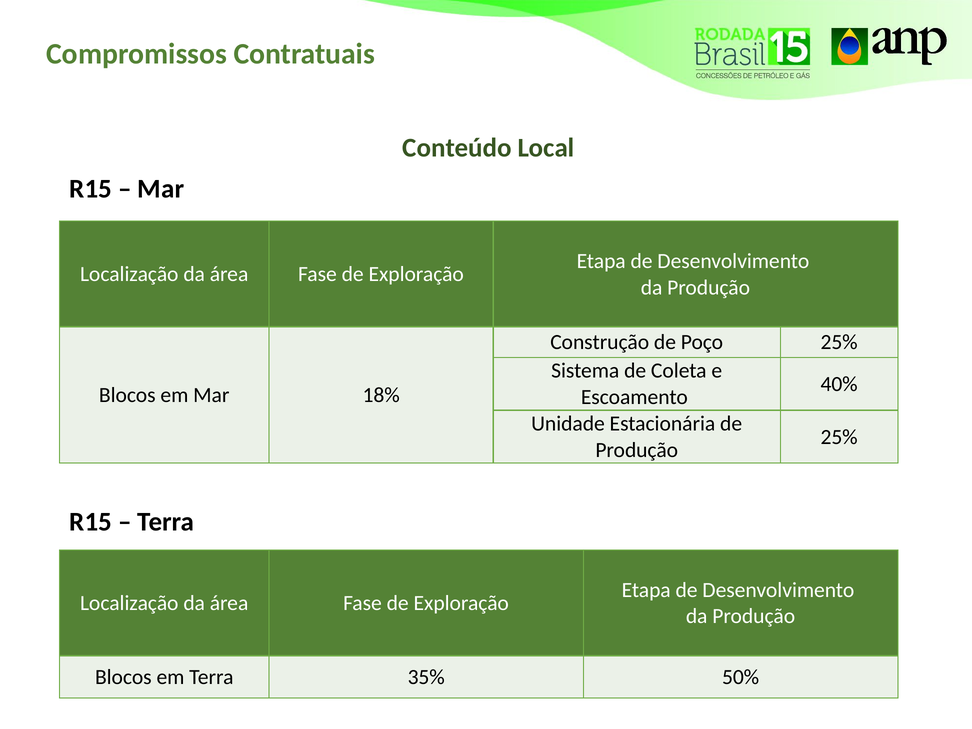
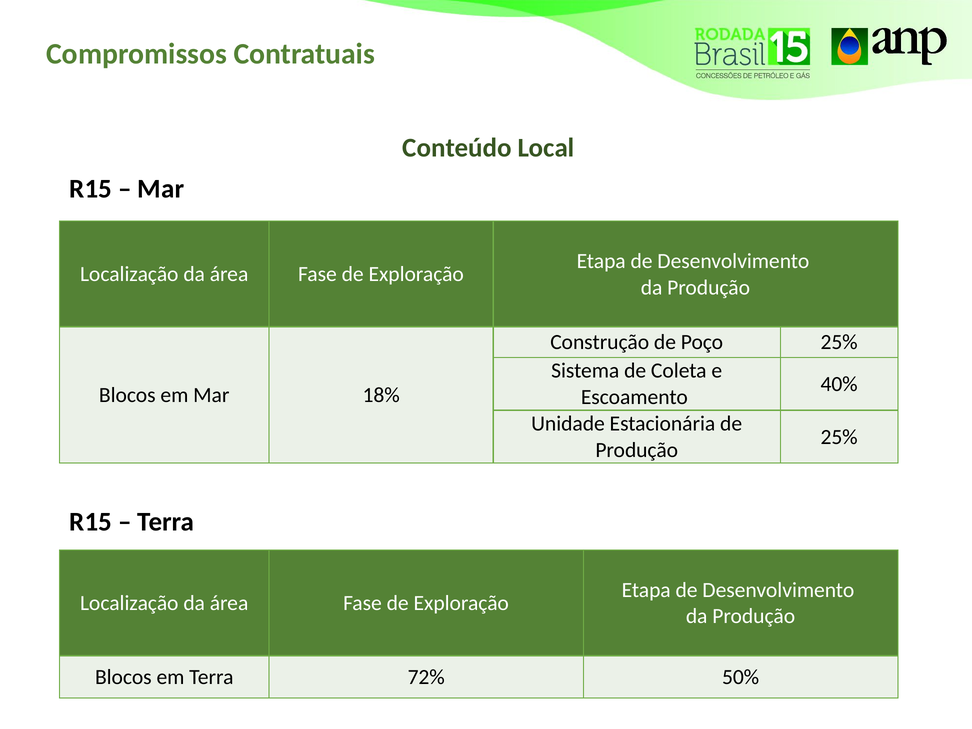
35%: 35% -> 72% (426, 677)
